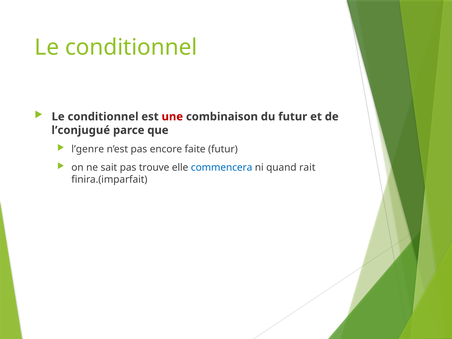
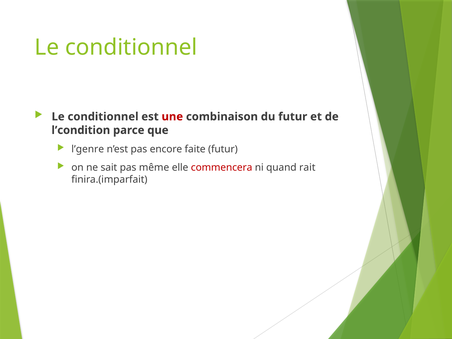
l’conjugué: l’conjugué -> l’condition (81, 130)
trouve: trouve -> même (154, 168)
commencera colour: blue -> red (222, 168)
